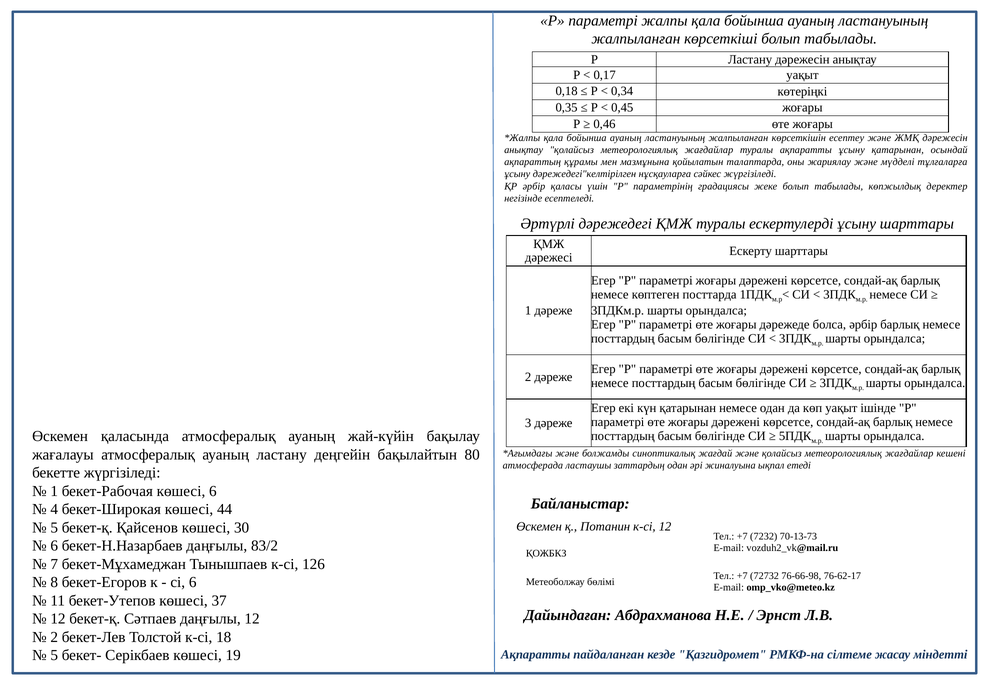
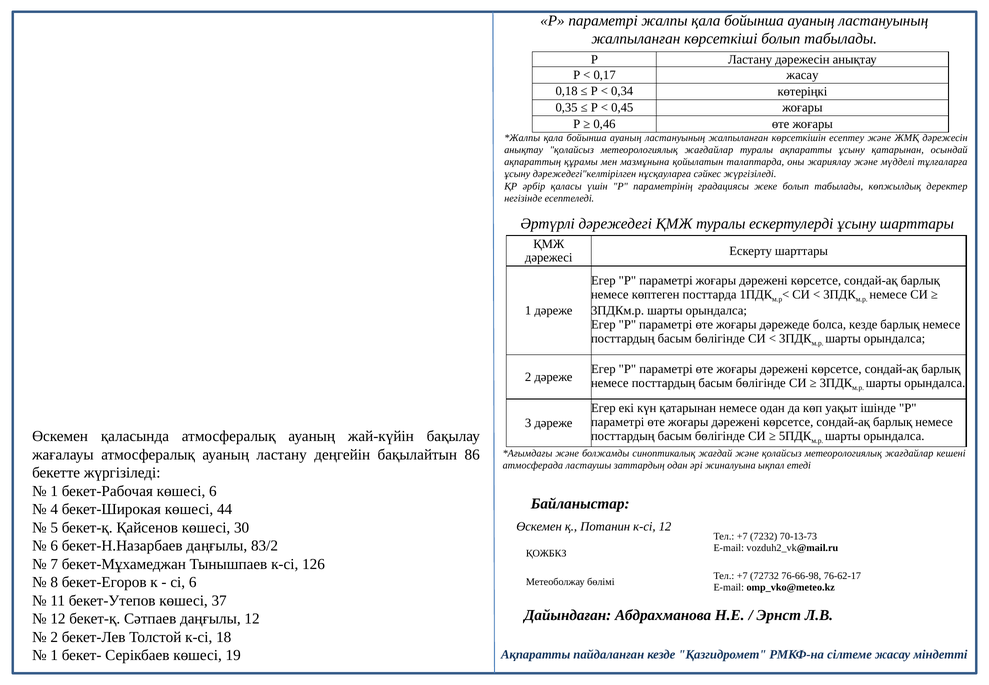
0,17 уақыт: уақыт -> жасау (802, 75)
болса әрбір: әрбір -> кезде (863, 324)
80: 80 -> 86 (472, 454)
5: 5 -> 1 (54, 655)
